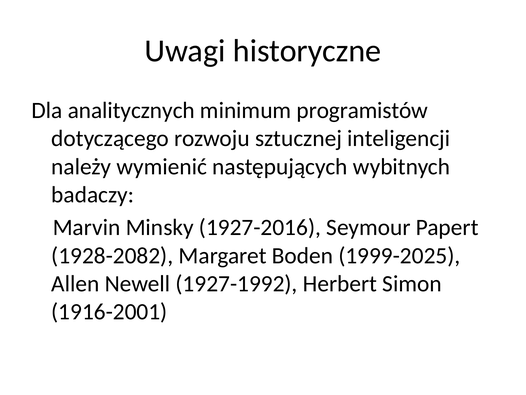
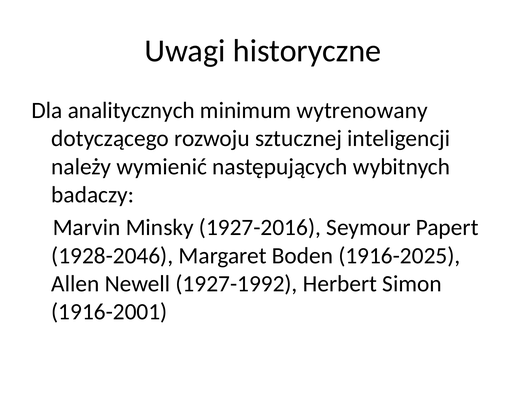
programistów: programistów -> wytrenowany (362, 110)
1928-2082: 1928-2082 -> 1928-2046 (112, 255)
1999-2025: 1999-2025 -> 1916-2025 (399, 255)
